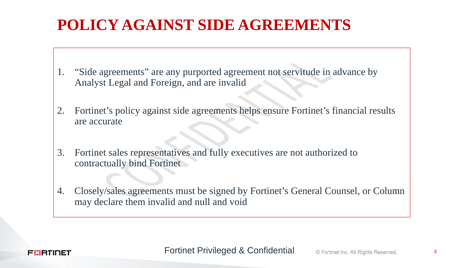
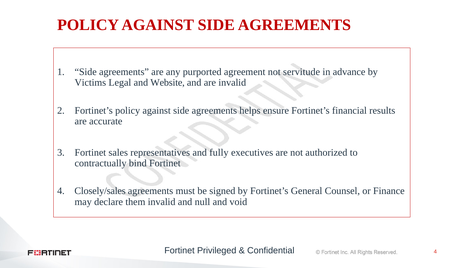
Analyst: Analyst -> Victims (90, 83)
Foreign: Foreign -> Website (168, 83)
Column: Column -> Finance (389, 191)
